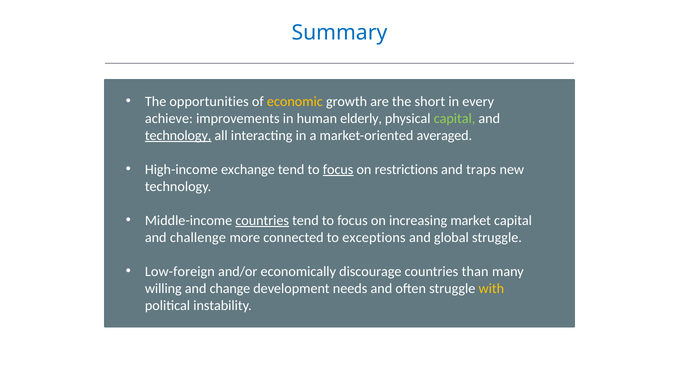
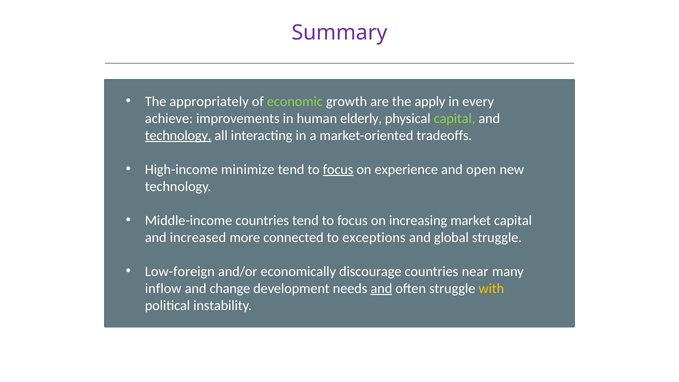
Summary colour: blue -> purple (339, 33)
opportunities: opportunities -> appropriately (209, 102)
economic colour: yellow -> light green (295, 102)
short: short -> apply (430, 102)
averaged: averaged -> tradeoffs (444, 135)
exchange: exchange -> minimize (248, 169)
restrictions: restrictions -> experience (406, 169)
traps: traps -> open (481, 169)
countries underline: present -> none (262, 220)
challenge: challenge -> increased (198, 237)
than: than -> near (475, 271)
willing: willing -> inflow (163, 288)
and underline: none -> present (381, 288)
